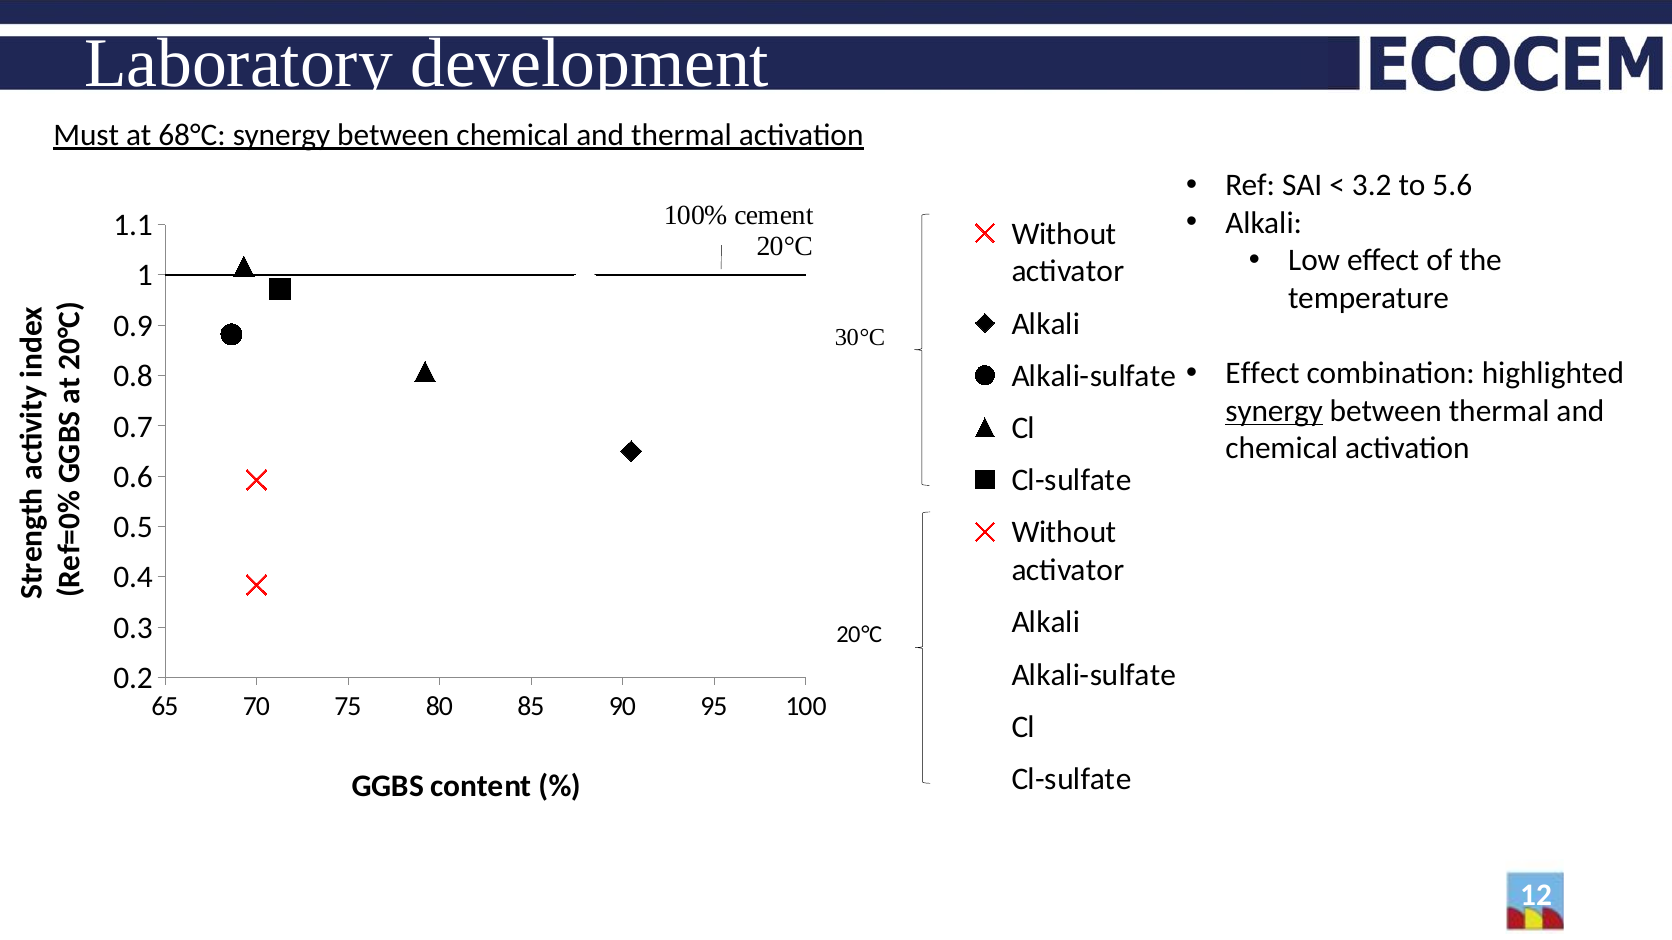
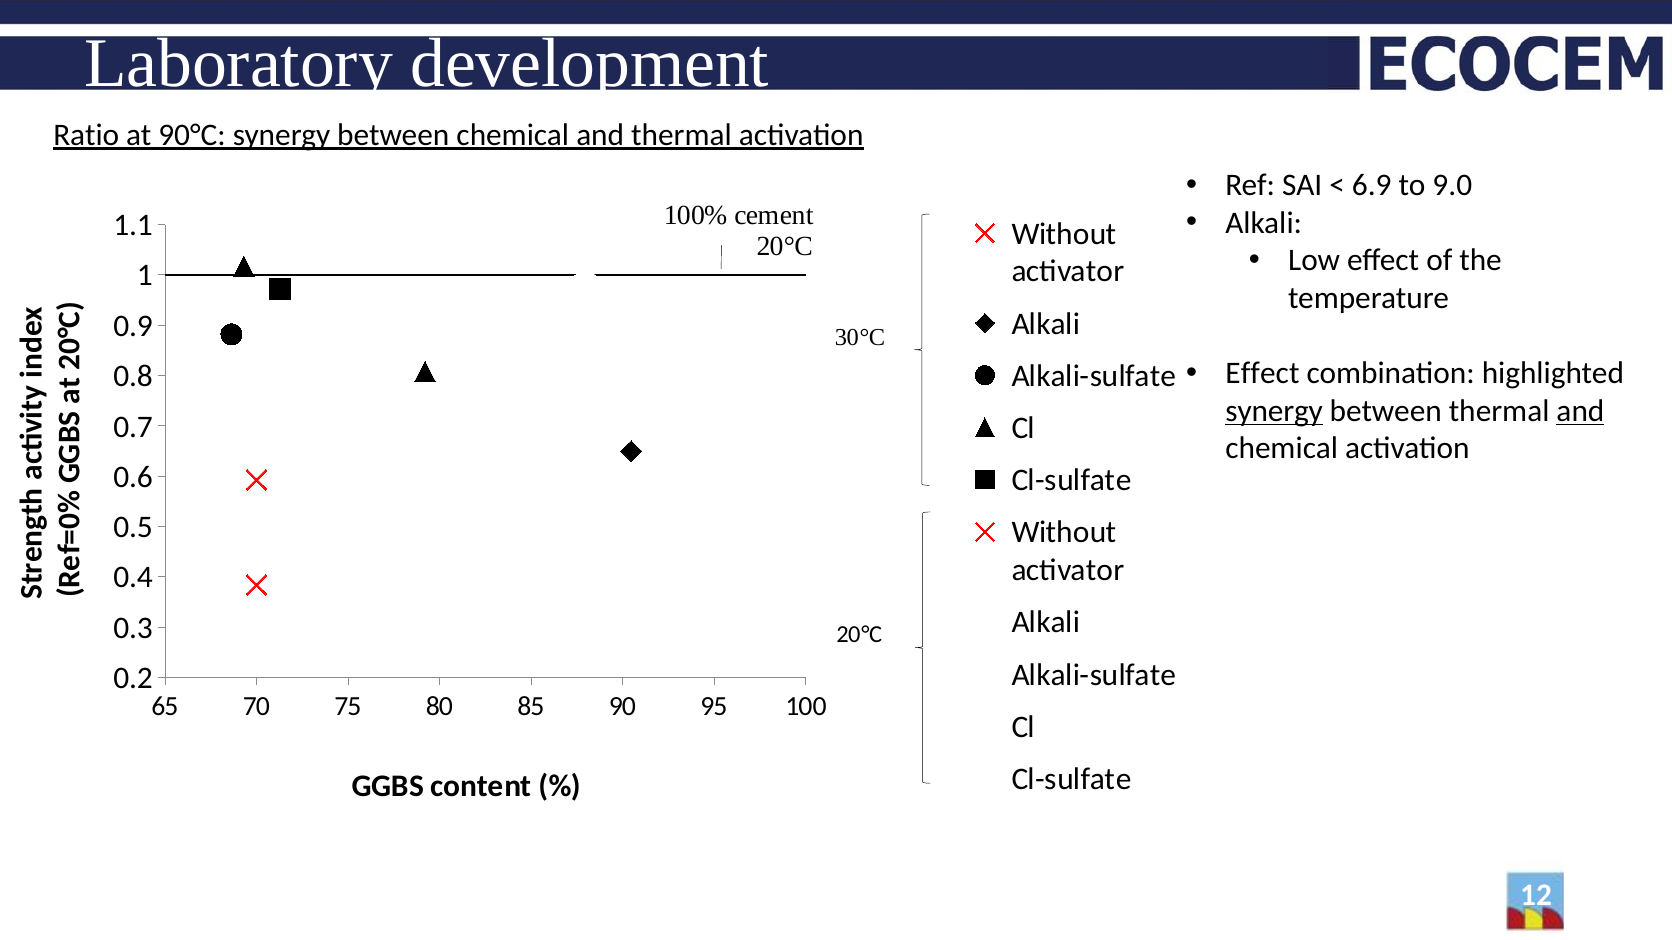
Must: Must -> Ratio (86, 135)
68°C: 68°C -> 90°C (192, 135)
3.2: 3.2 -> 6.9 (1372, 186)
5.6: 5.6 -> 9.0 (1452, 186)
and underline: none -> present (1580, 411)
